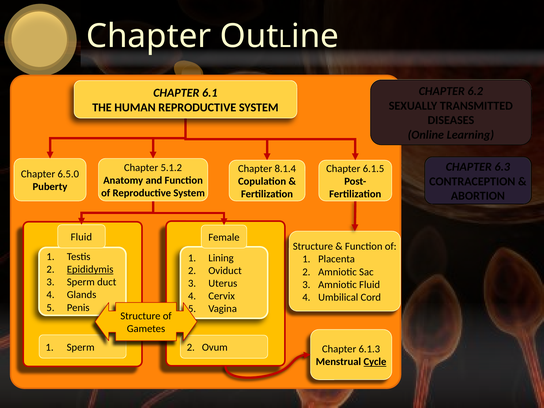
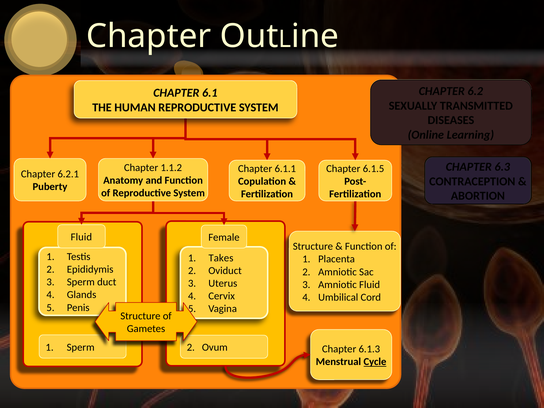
5.1.2: 5.1.2 -> 1.1.2 (171, 168)
8.1.4: 8.1.4 -> 6.1.1 (285, 169)
6.5.0: 6.5.0 -> 6.2.1 (68, 174)
Lining: Lining -> Takes (221, 258)
Epididymis underline: present -> none (90, 269)
